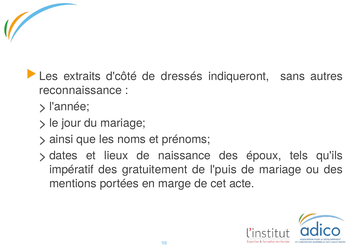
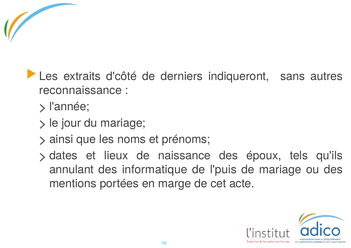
dressés: dressés -> derniers (182, 76)
impératif: impératif -> annulant (71, 170)
gratuitement: gratuitement -> informatique (155, 170)
